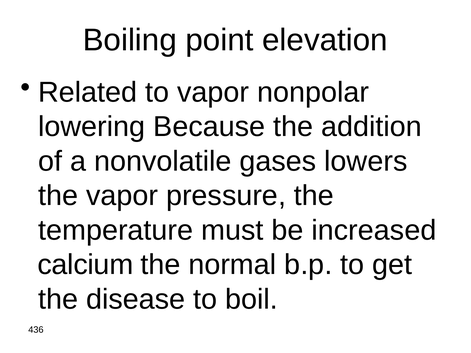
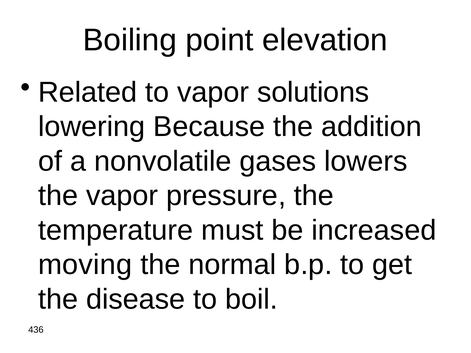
nonpolar: nonpolar -> solutions (313, 92)
calcium: calcium -> moving (85, 265)
